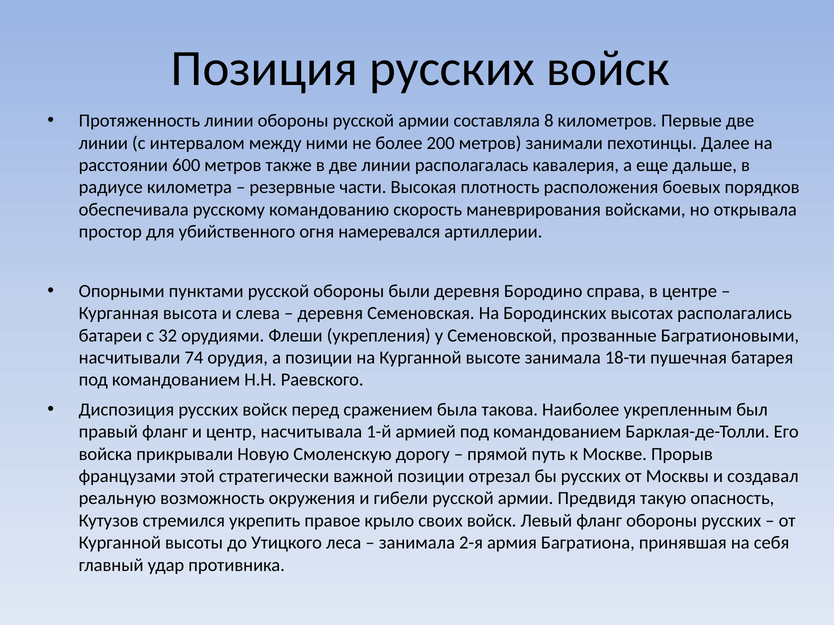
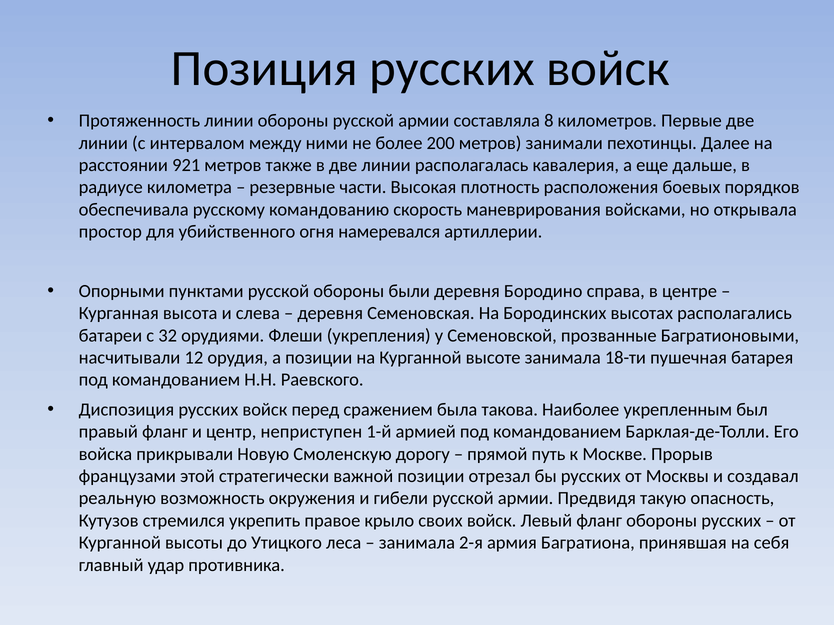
600: 600 -> 921 (186, 165)
74: 74 -> 12 (194, 358)
насчитывала: насчитывала -> неприступен (311, 432)
